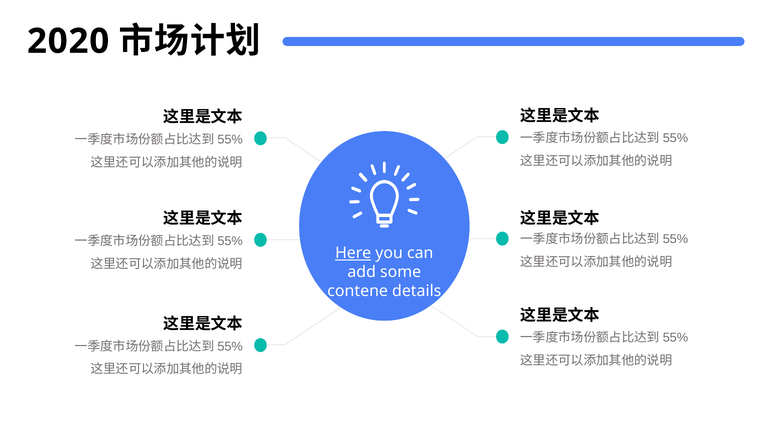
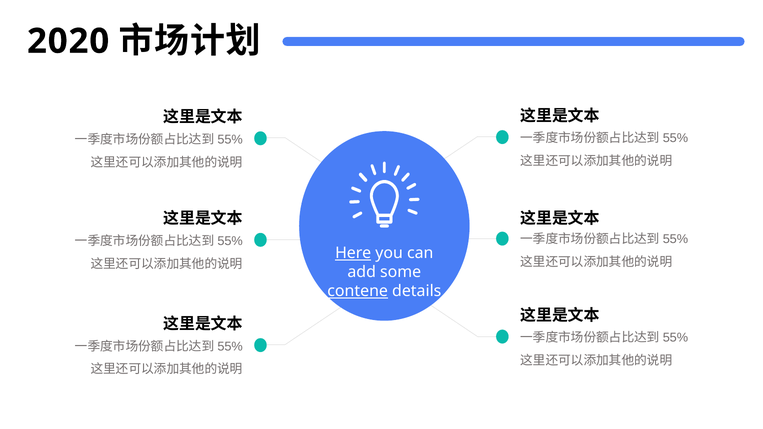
contene underline: none -> present (358, 291)
